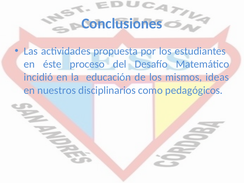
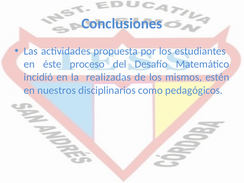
educación: educación -> realizadas (108, 77)
ideas: ideas -> estén (217, 77)
